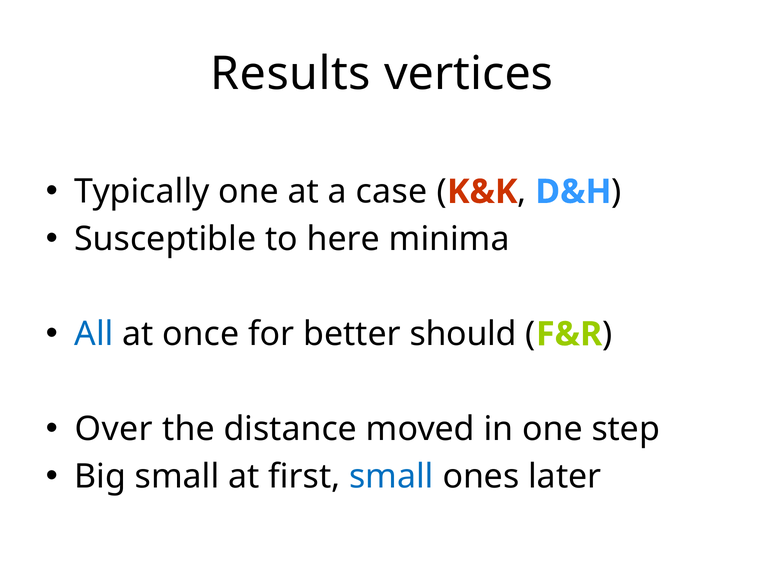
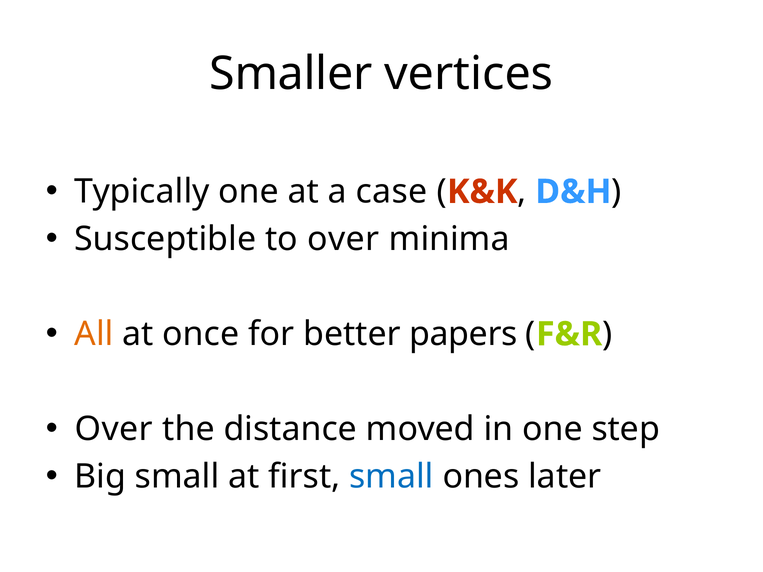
Results: Results -> Smaller (291, 74)
to here: here -> over (343, 239)
All colour: blue -> orange (94, 334)
should: should -> papers (463, 334)
